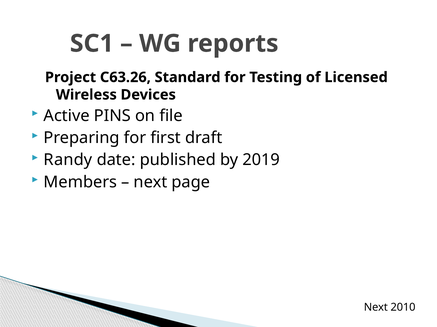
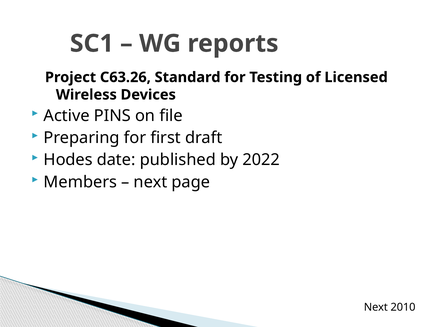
Randy: Randy -> Hodes (68, 160)
2019: 2019 -> 2022 (261, 160)
